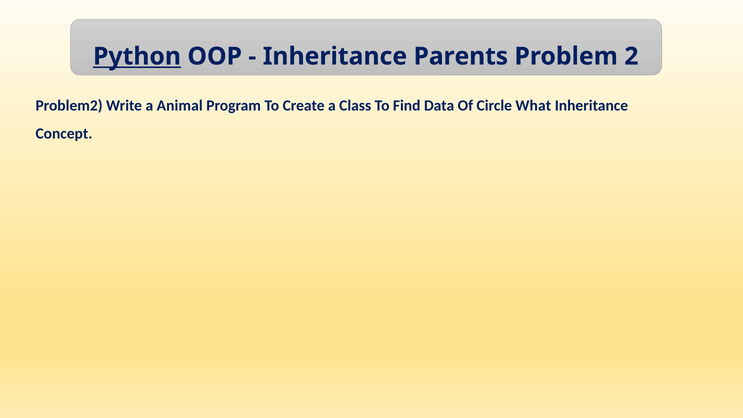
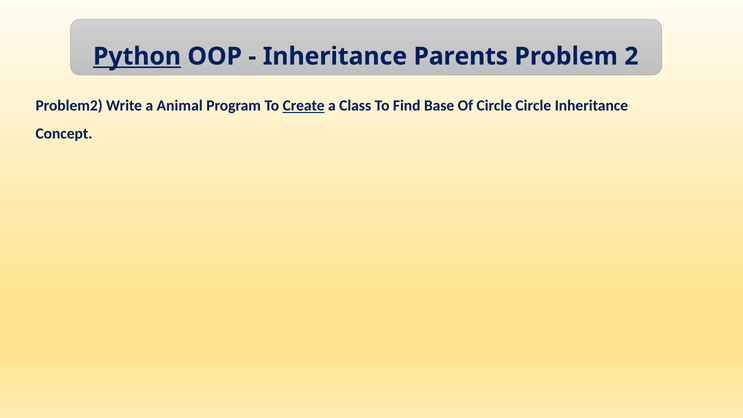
Create underline: none -> present (304, 106)
Data: Data -> Base (439, 106)
Circle What: What -> Circle (533, 106)
